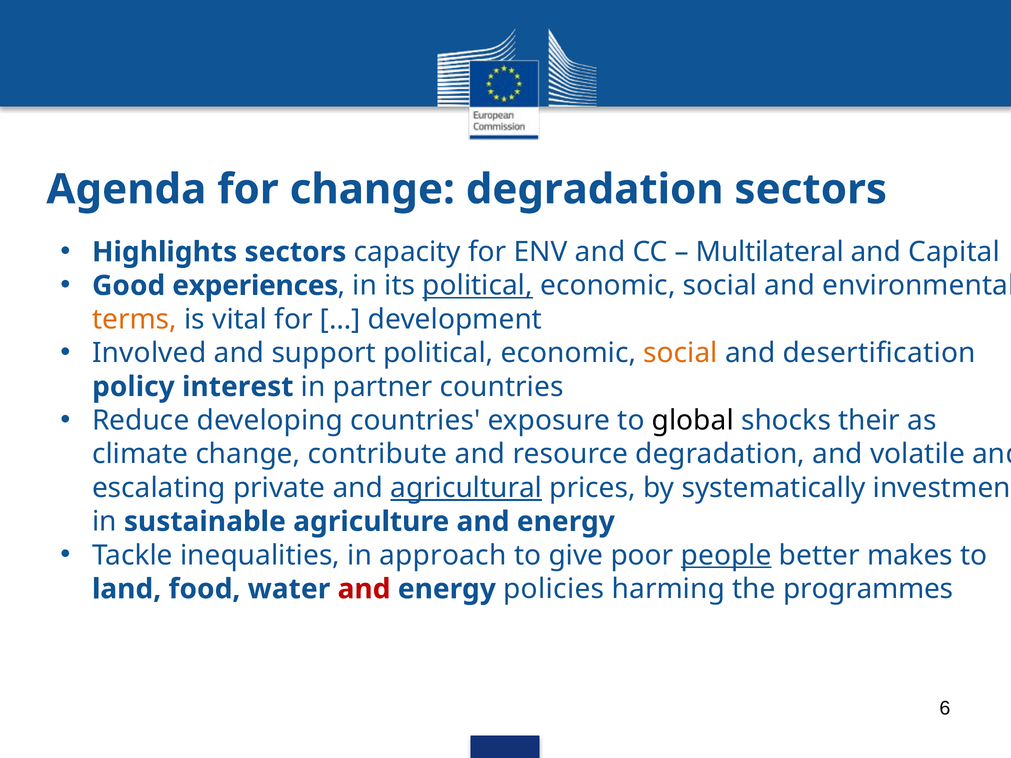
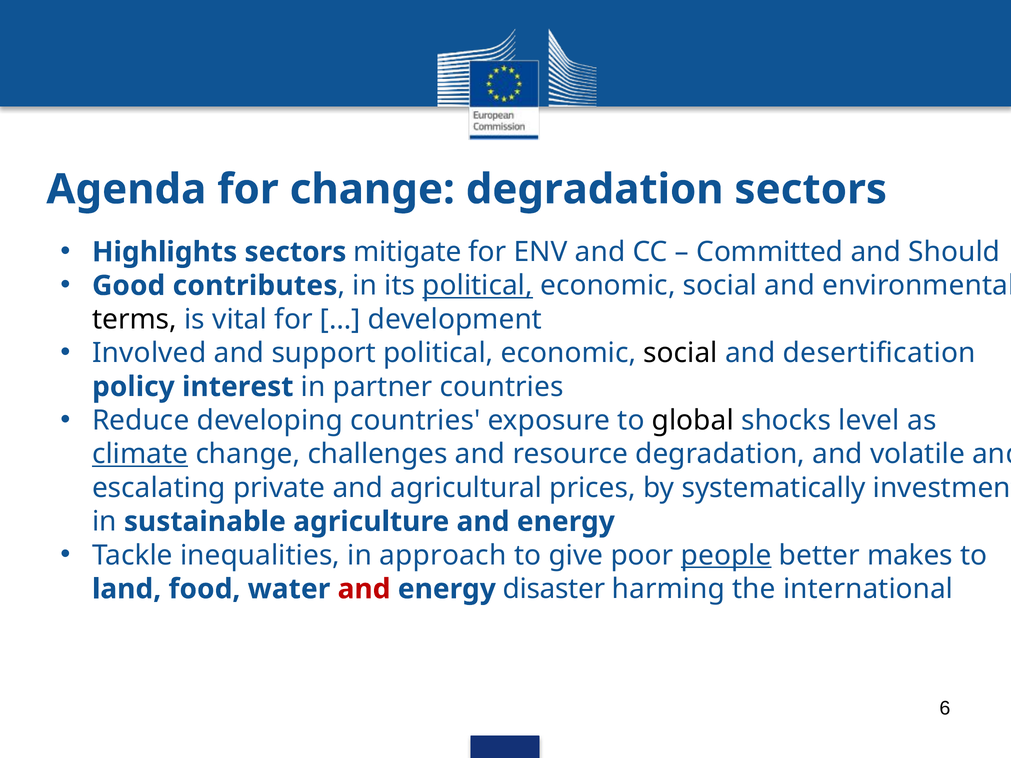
capacity: capacity -> mitigate (407, 252)
Multilateral: Multilateral -> Committed (770, 252)
Capital: Capital -> Should (954, 252)
experiences: experiences -> contributes (255, 286)
terms colour: orange -> black (134, 320)
social colour: orange -> black (681, 353)
their: their -> level (869, 421)
climate underline: none -> present (140, 454)
contribute: contribute -> challenges (378, 454)
agricultural underline: present -> none (466, 488)
policies: policies -> disaster (554, 589)
programmes: programmes -> international (868, 589)
